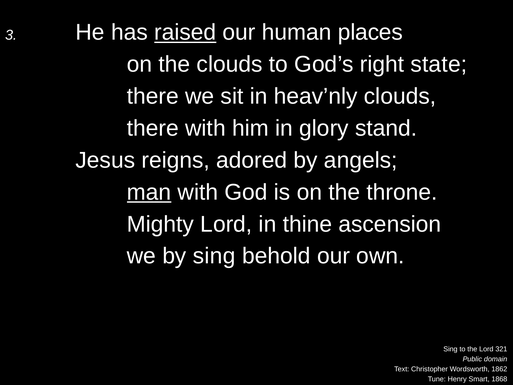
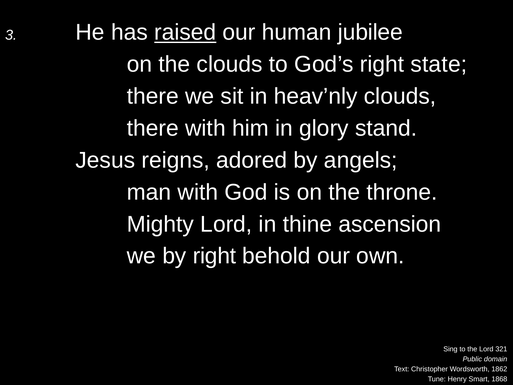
places: places -> jubilee (370, 32)
man underline: present -> none (149, 192)
by sing: sing -> right (214, 256)
